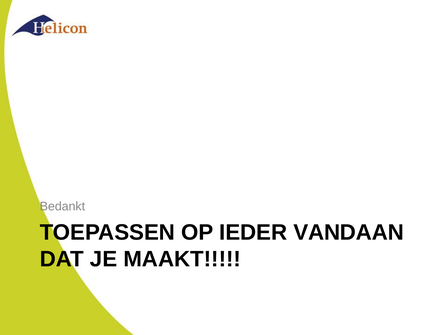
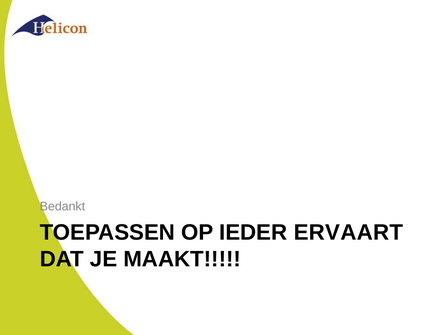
VANDAAN: VANDAAN -> ERVAART (348, 232)
